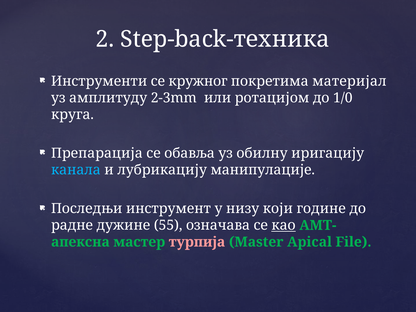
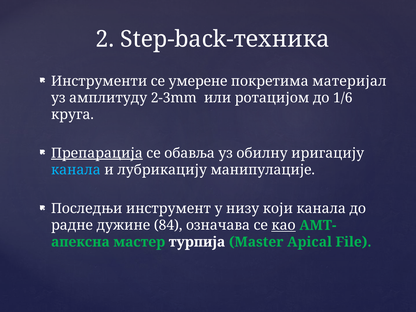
кружног: кружног -> умерене (198, 81)
1/0: 1/0 -> 1/6 (343, 98)
Препарација underline: none -> present (97, 153)
који године: године -> канала (321, 209)
55: 55 -> 84 (168, 225)
турпија colour: pink -> white (197, 242)
